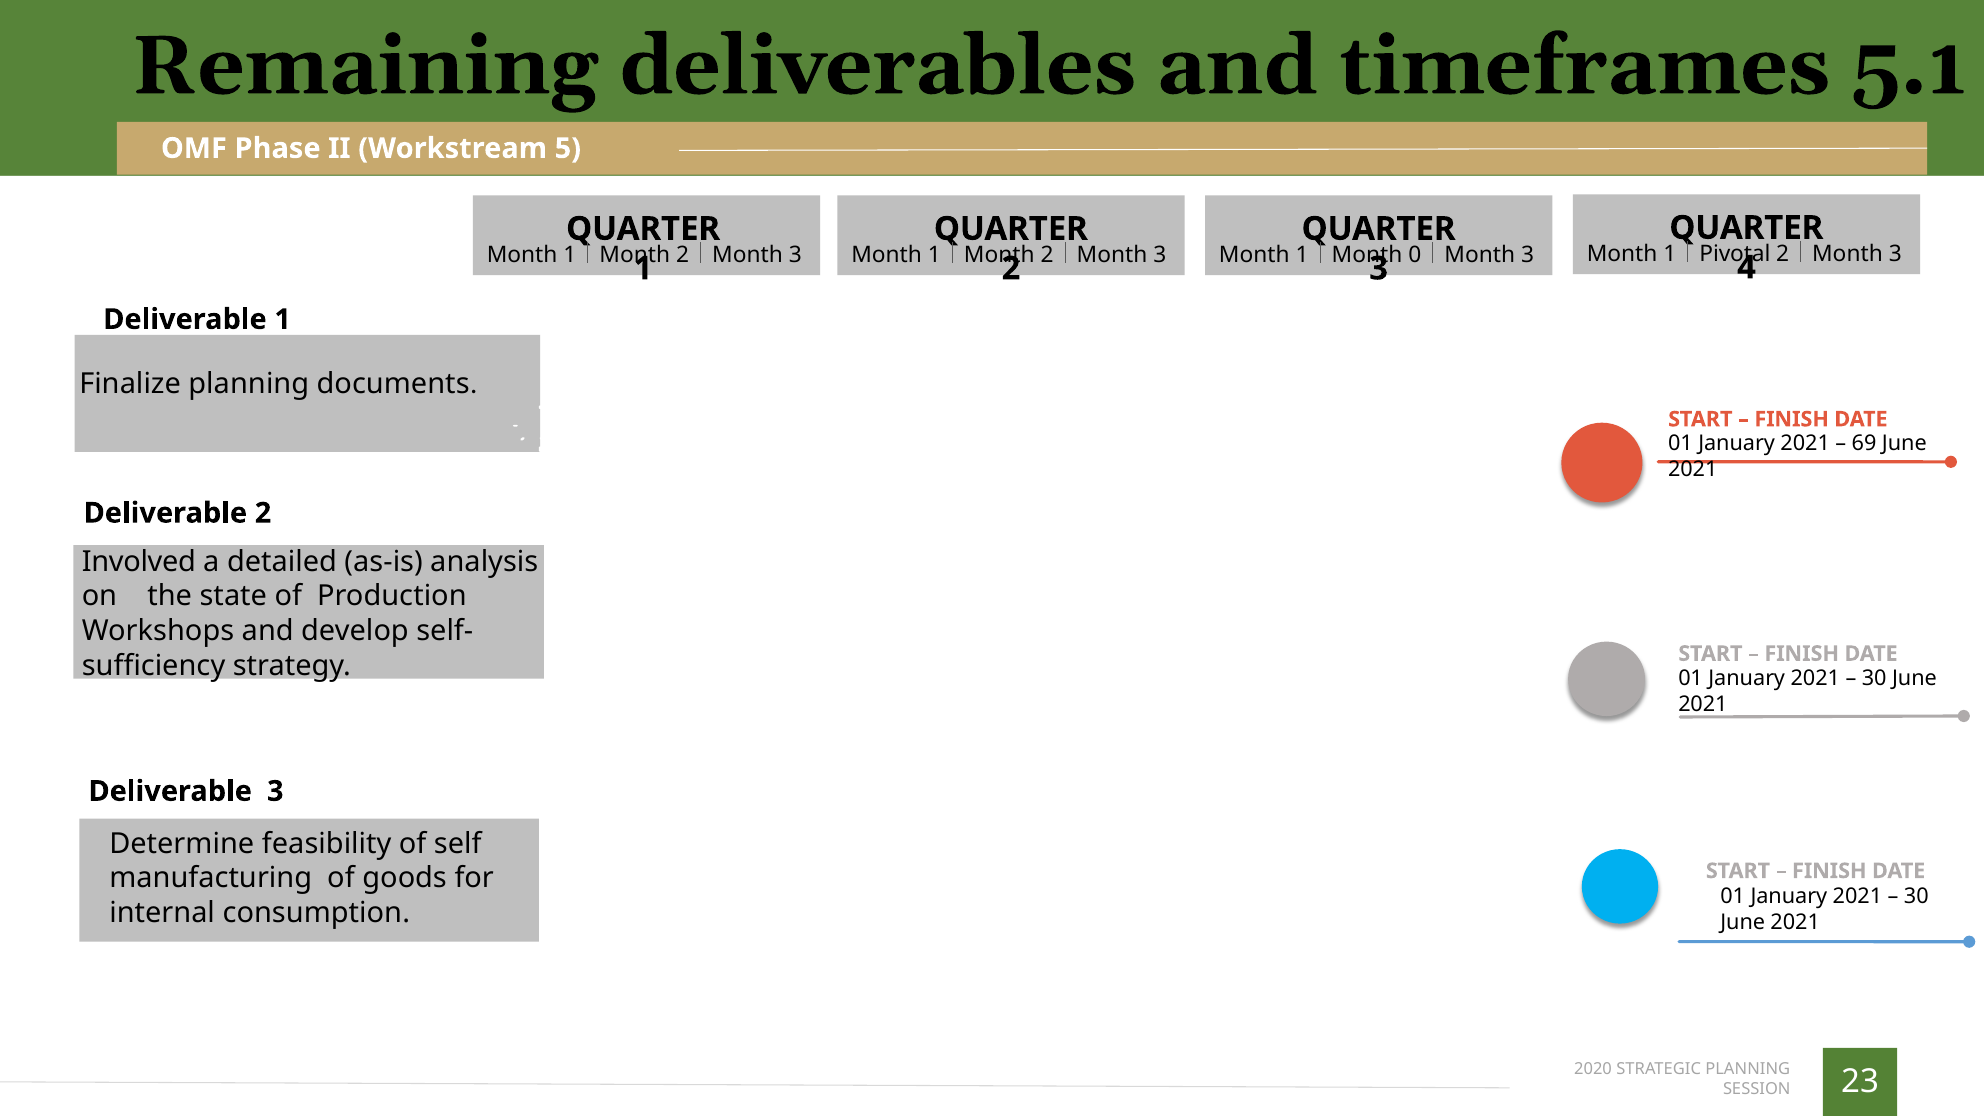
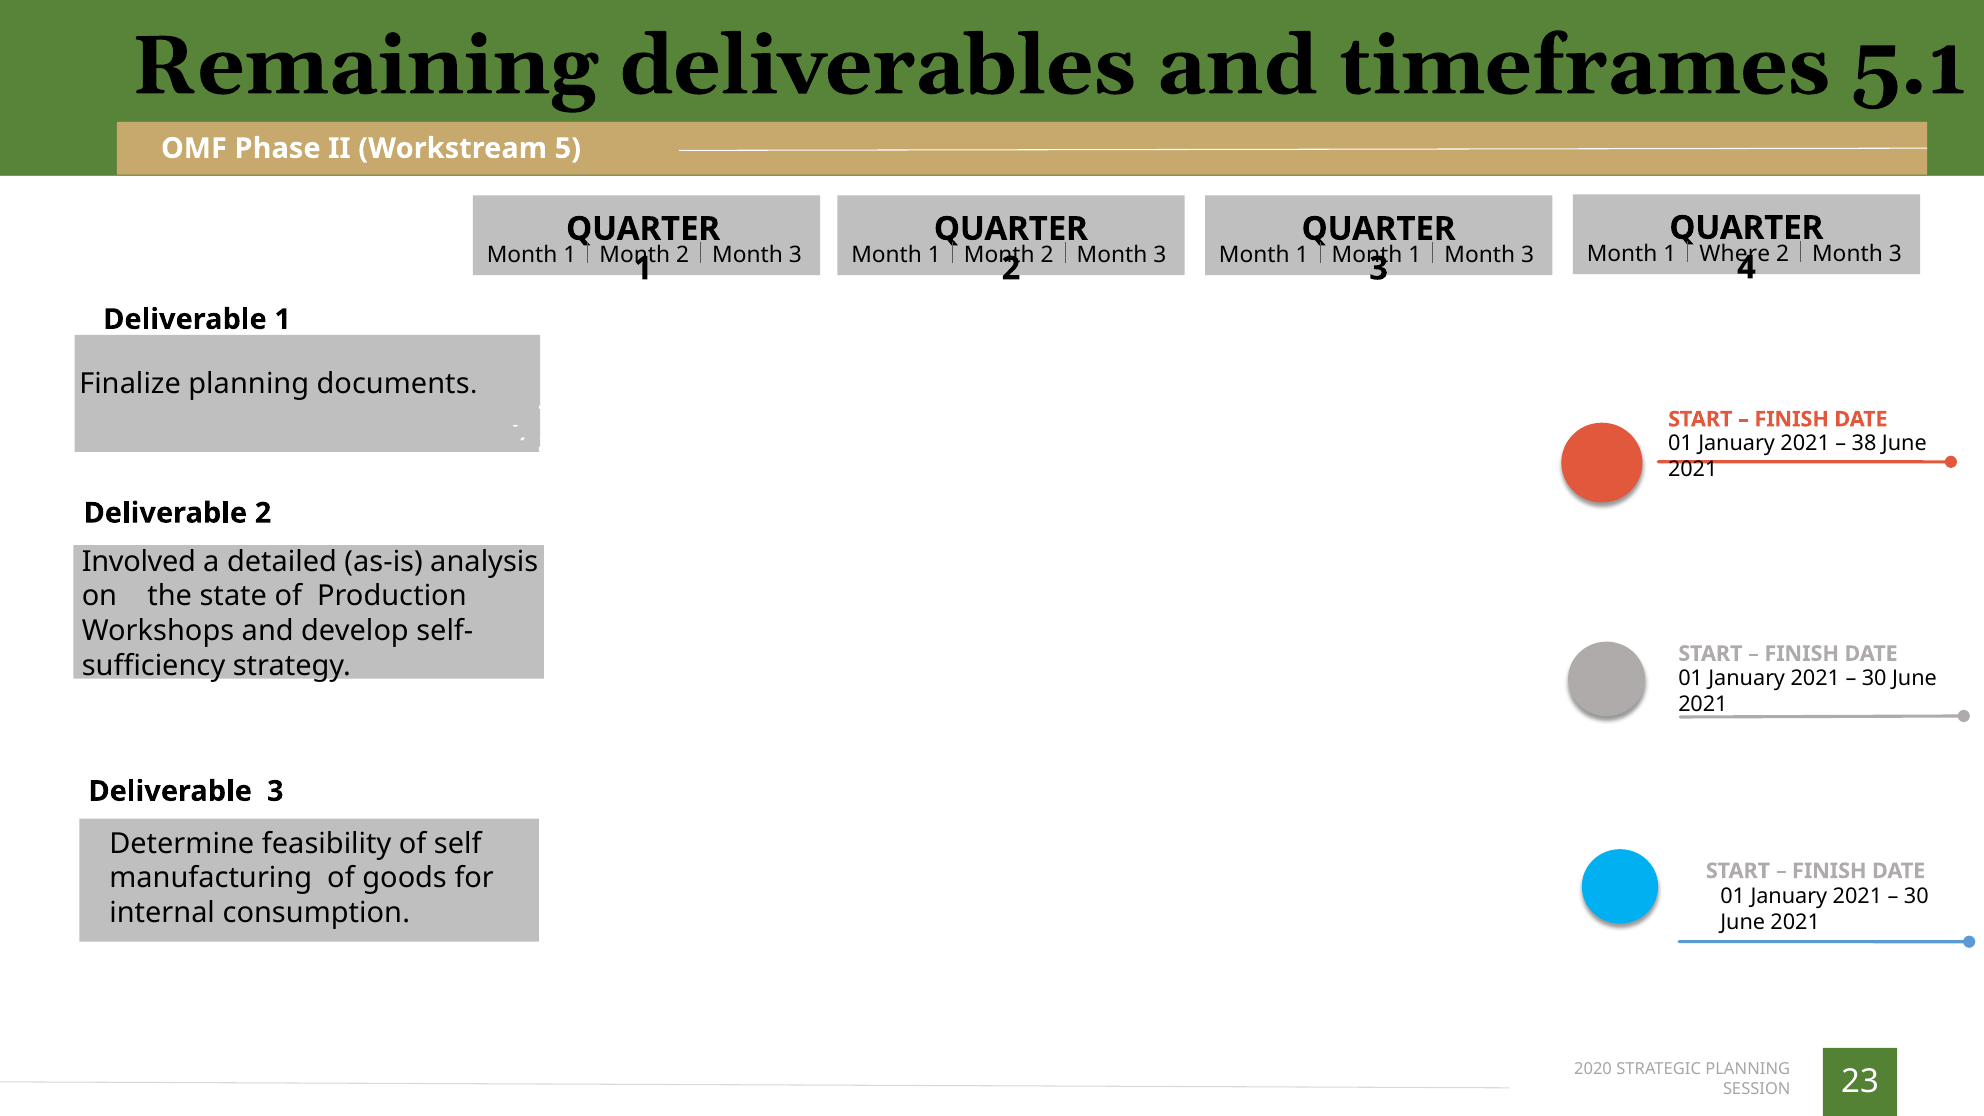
Pivotal: Pivotal -> Where (1735, 254)
Month 1 Month 0: 0 -> 1 (1415, 255)
69: 69 -> 38 (1864, 443)
